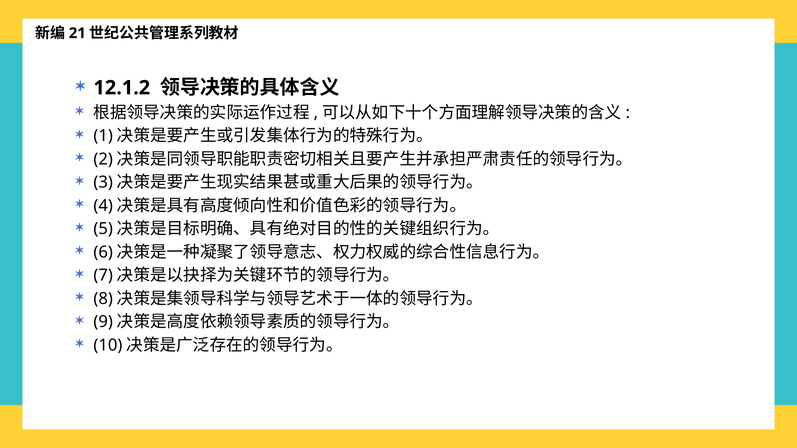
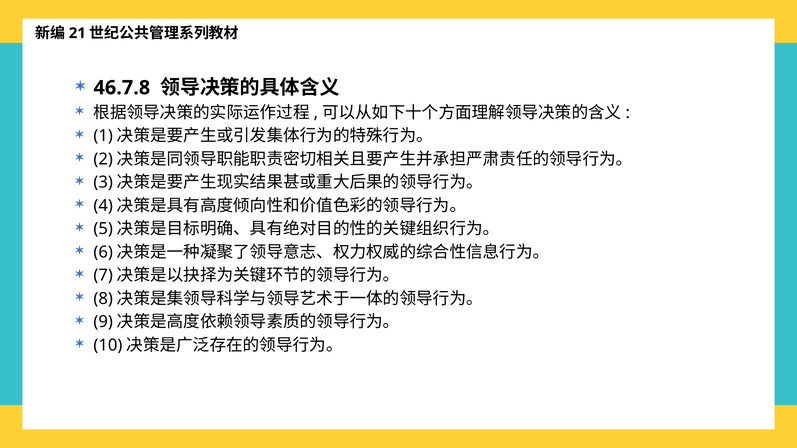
12.1.2: 12.1.2 -> 46.7.8 (122, 88)
